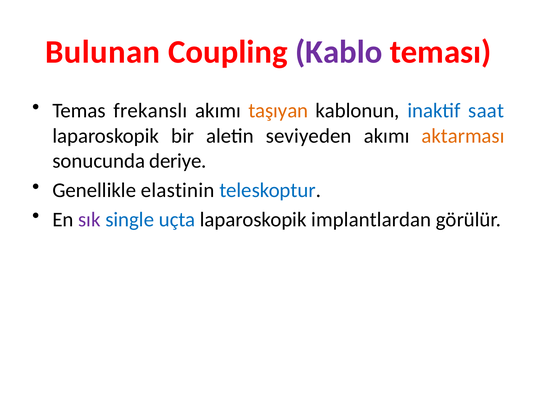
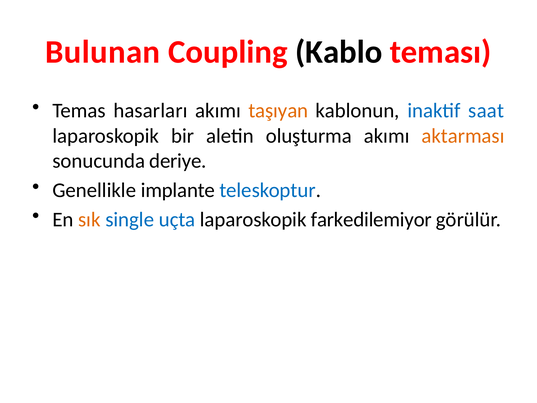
Kablo colour: purple -> black (339, 52)
frekanslı: frekanslı -> hasarları (150, 111)
seviyeden: seviyeden -> oluşturma (309, 136)
elastinin: elastinin -> implante (178, 190)
sık colour: purple -> orange (89, 219)
implantlardan: implantlardan -> farkedilemiyor (371, 219)
